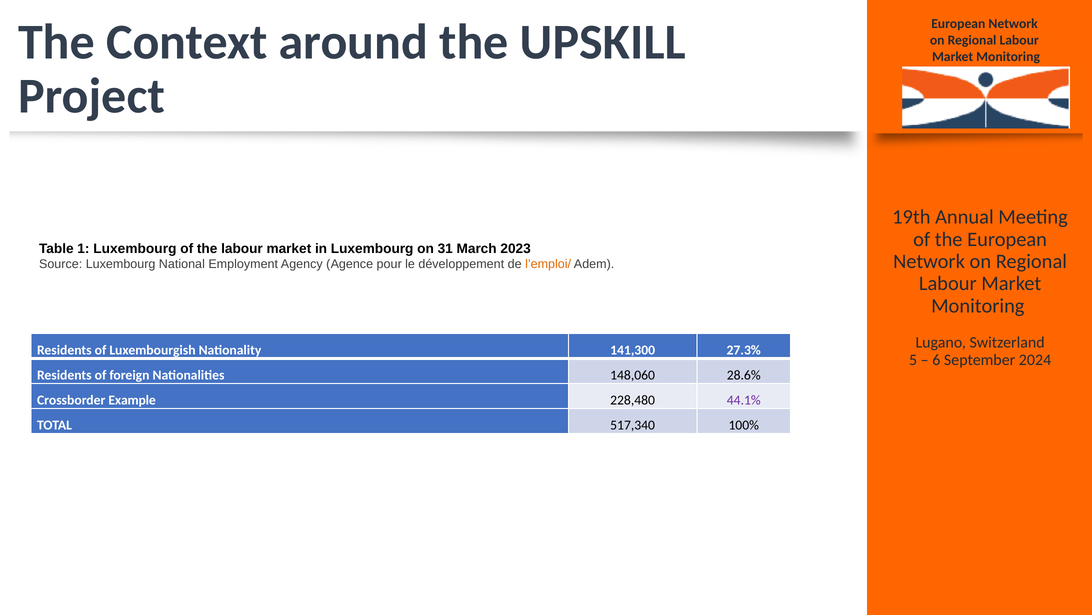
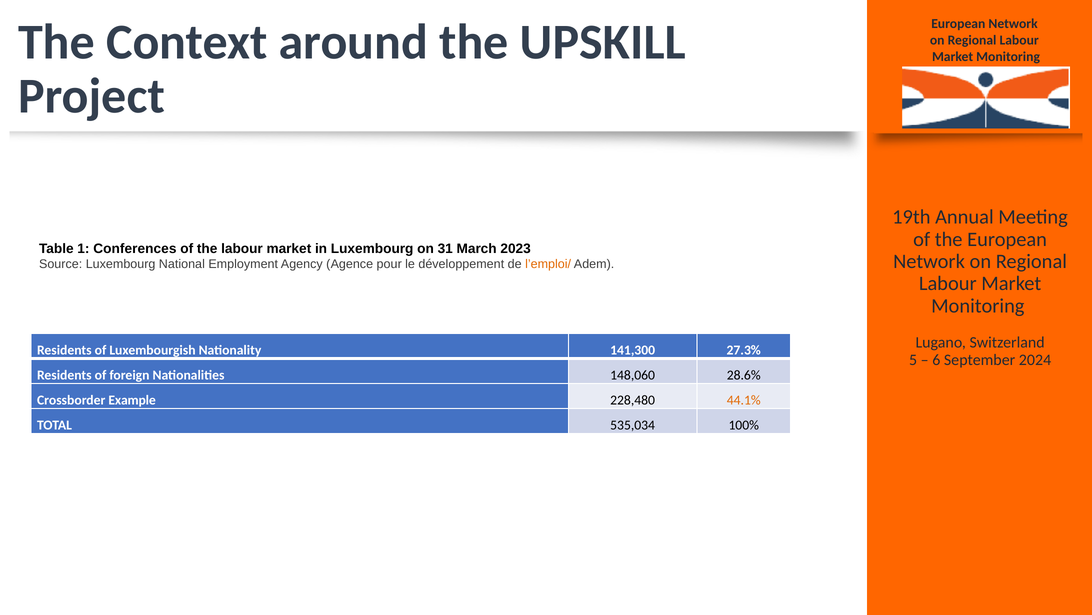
1 Luxembourg: Luxembourg -> Conferences (135, 248)
44.1% colour: purple -> orange (744, 400)
517,340: 517,340 -> 535,034 (633, 425)
